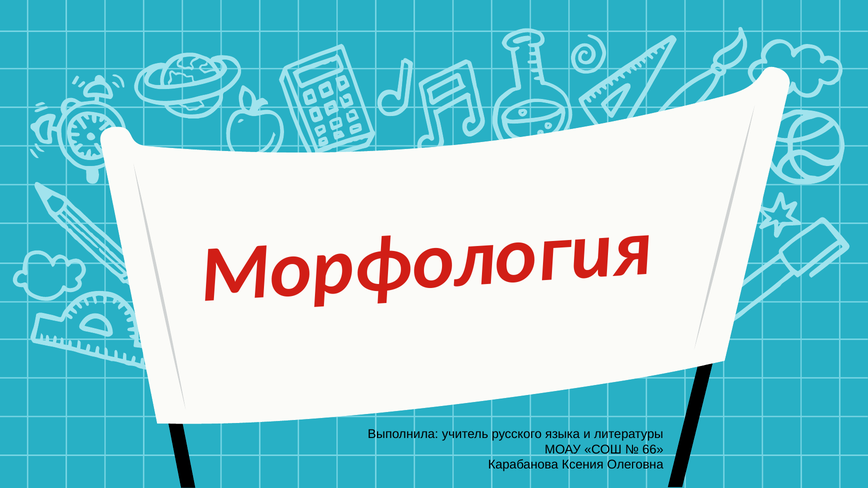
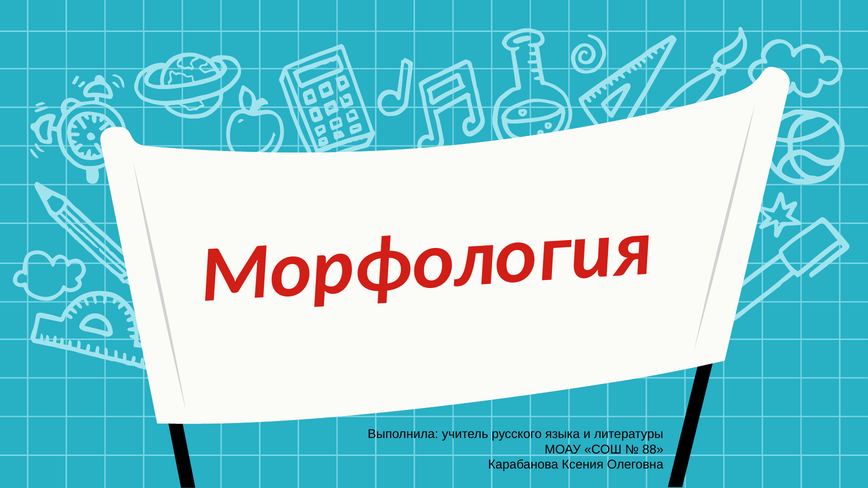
66: 66 -> 88 (653, 450)
